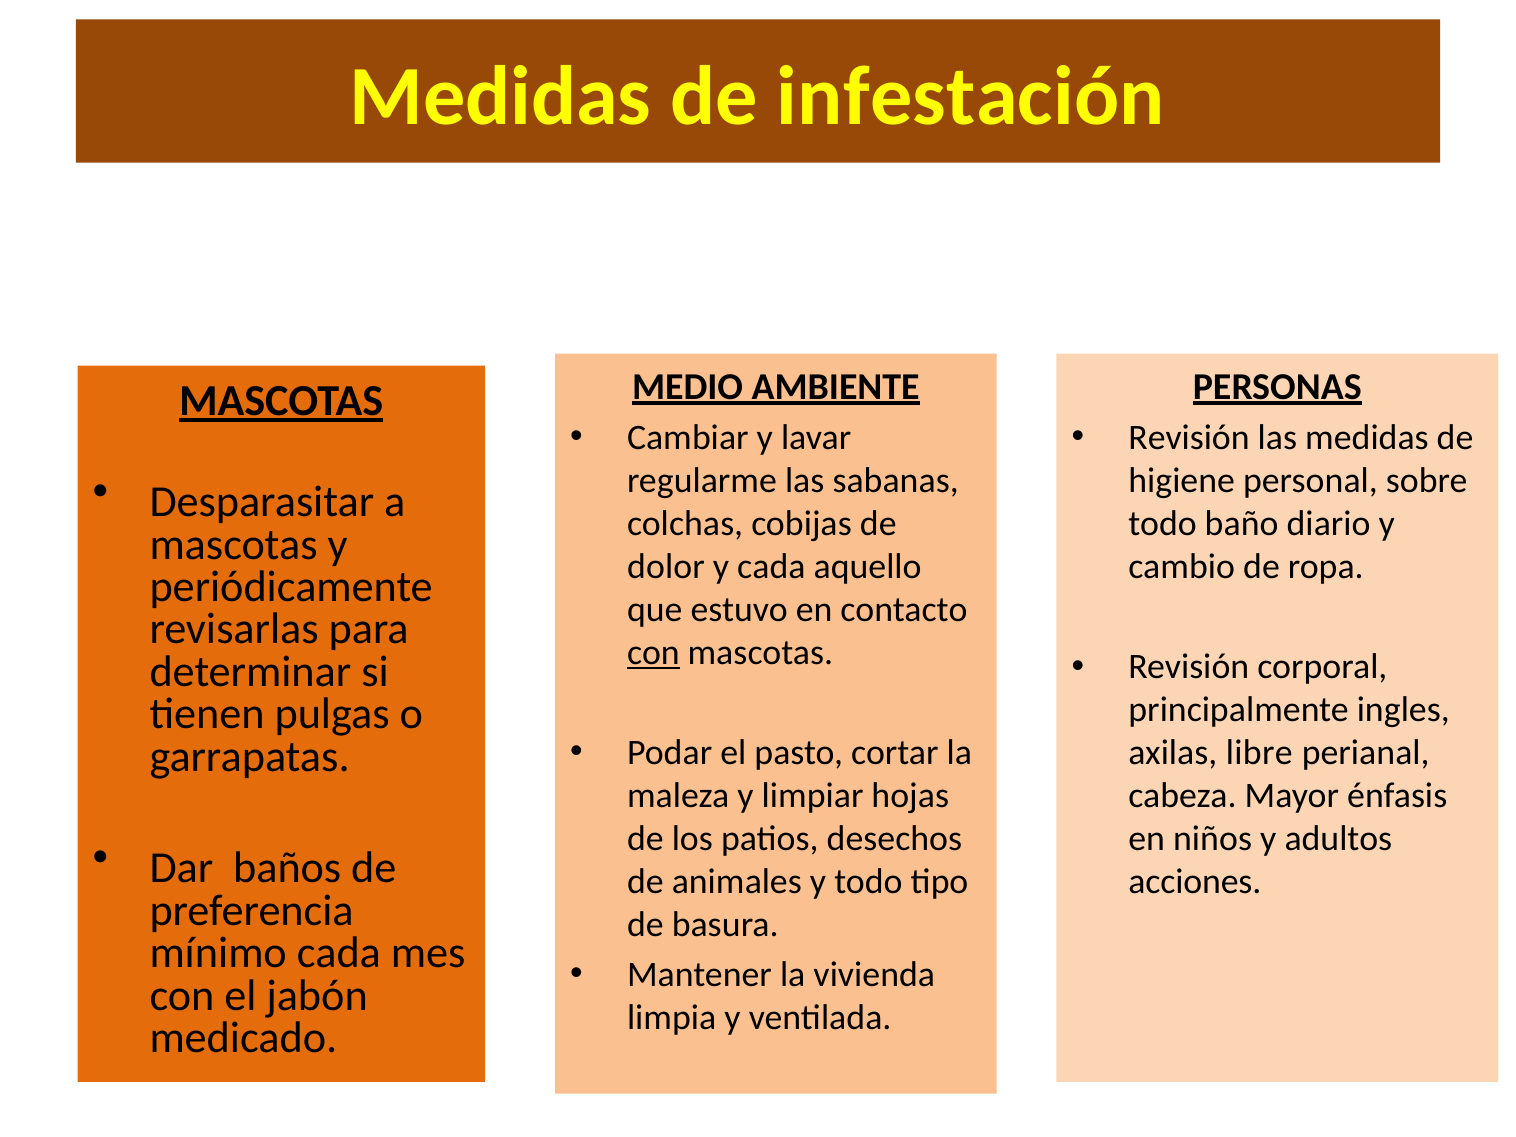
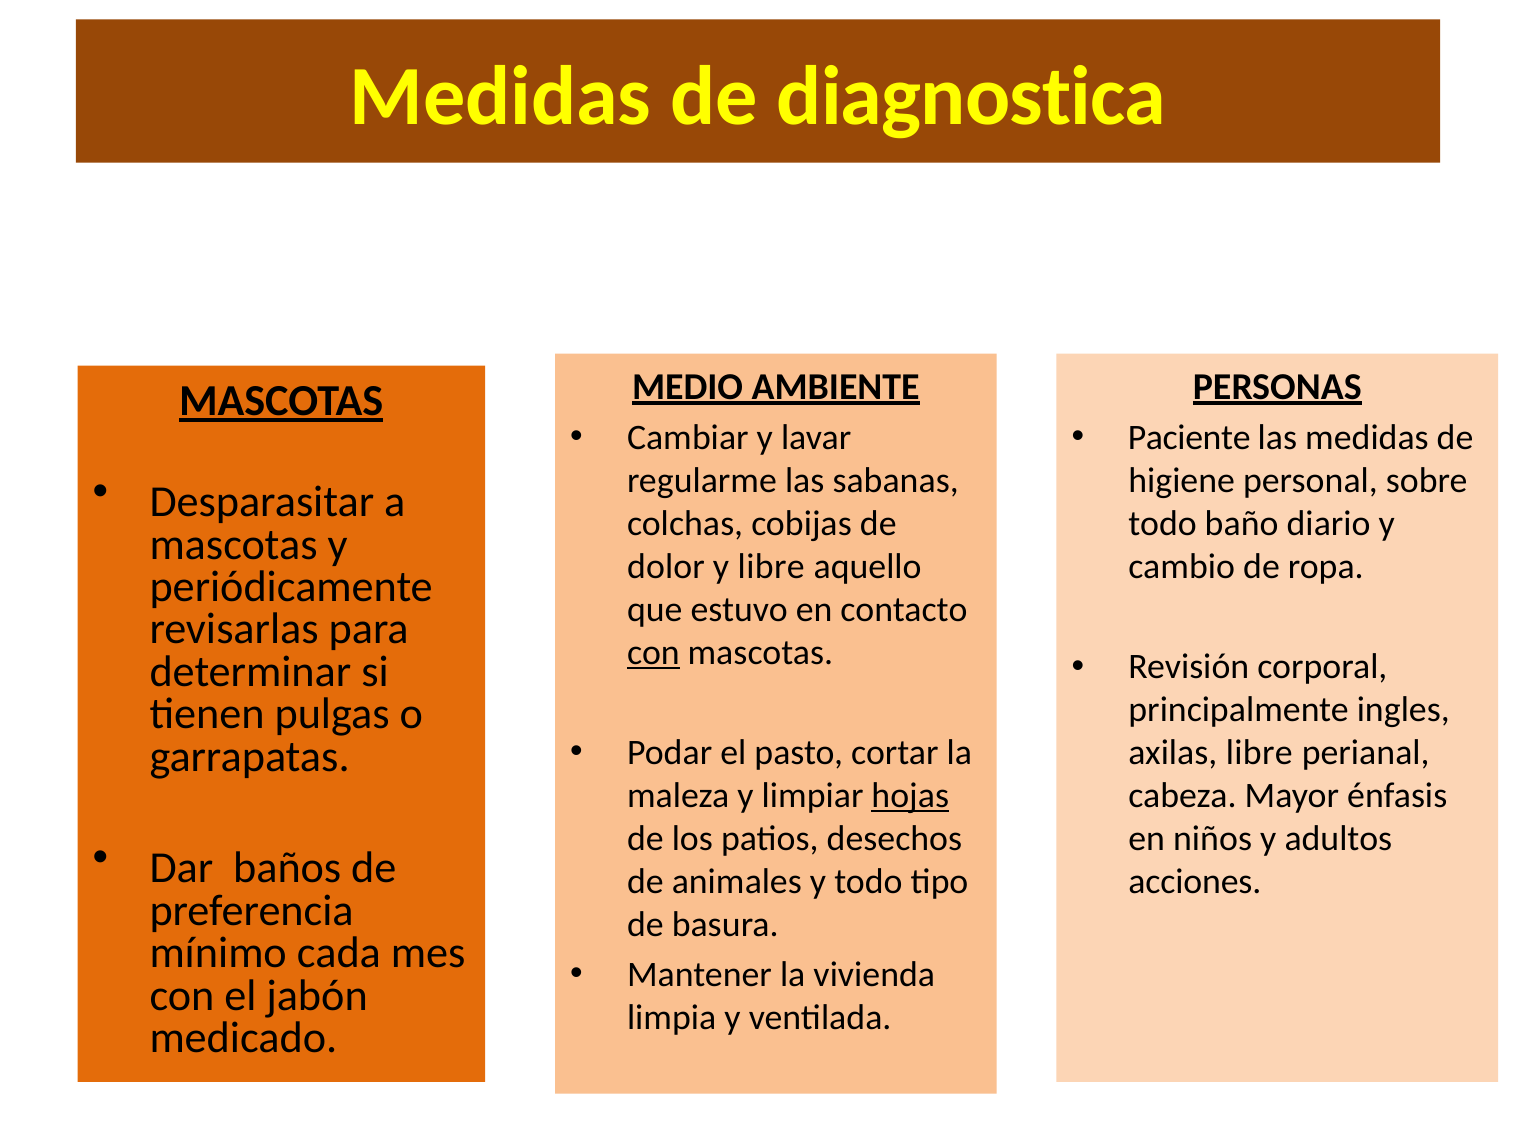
infestación: infestación -> diagnostica (971, 97)
Revisión: Revisión -> Paciente (1189, 438)
y cada: cada -> libre (771, 567)
hojas underline: none -> present (910, 796)
